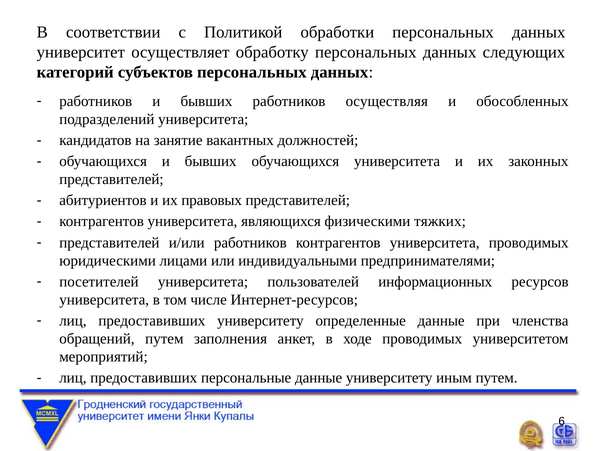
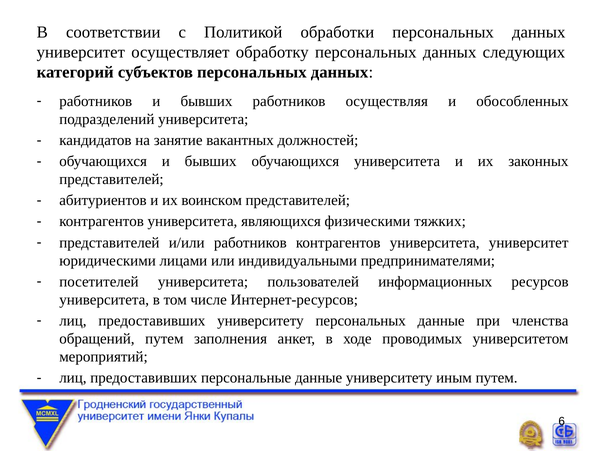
правовых: правовых -> воинском (212, 200)
университета проводимых: проводимых -> университет (529, 242)
университету определенные: определенные -> персональных (361, 321)
